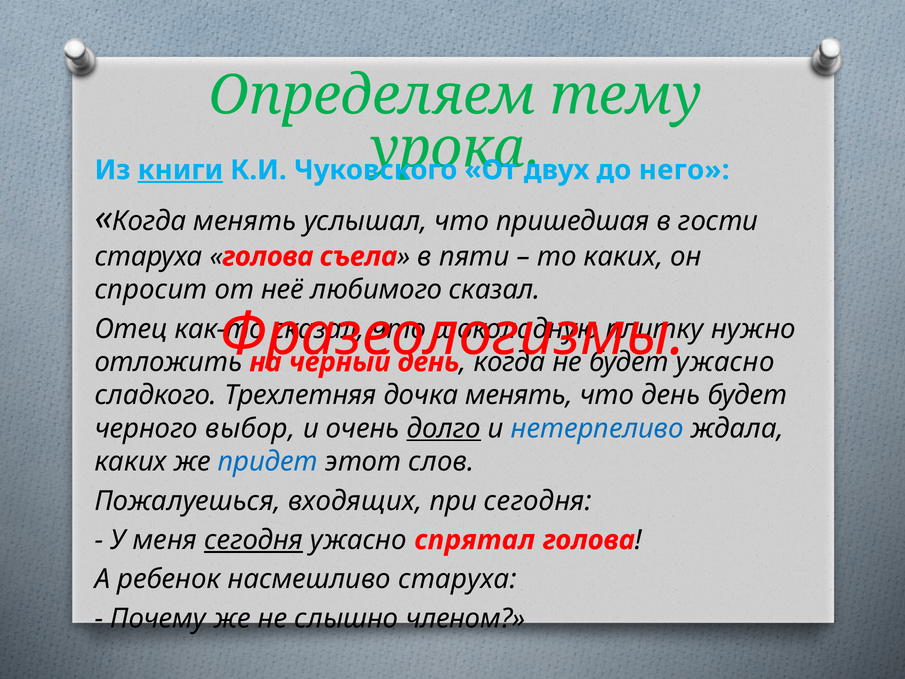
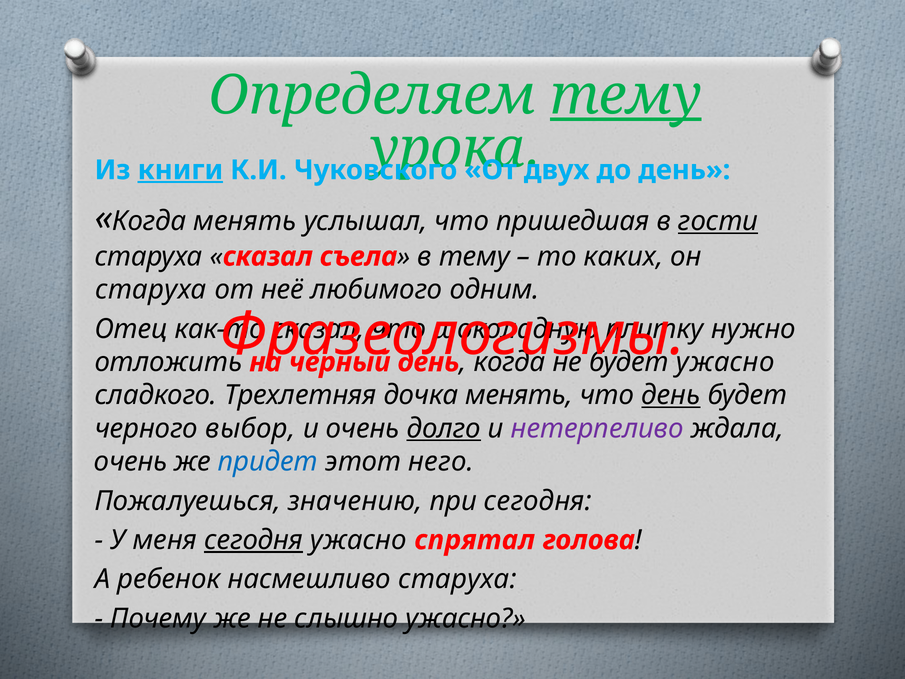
тему underline: none -> present (626, 96)
до него: него -> день (684, 170)
гости underline: none -> present (718, 221)
голова: голова -> сказал (268, 256)
в пяти: пяти -> тему (475, 256)
спросит: спросит -> старуха (151, 290)
любимого сказал: сказал -> одним (495, 290)
день underline: none -> present (671, 395)
нетерпеливо colour: blue -> purple (597, 428)
каких: каких -> очень (131, 462)
слов: слов -> него (441, 462)
входящих: входящих -> значению (355, 501)
слышно членом: членом -> ужасно (465, 618)
